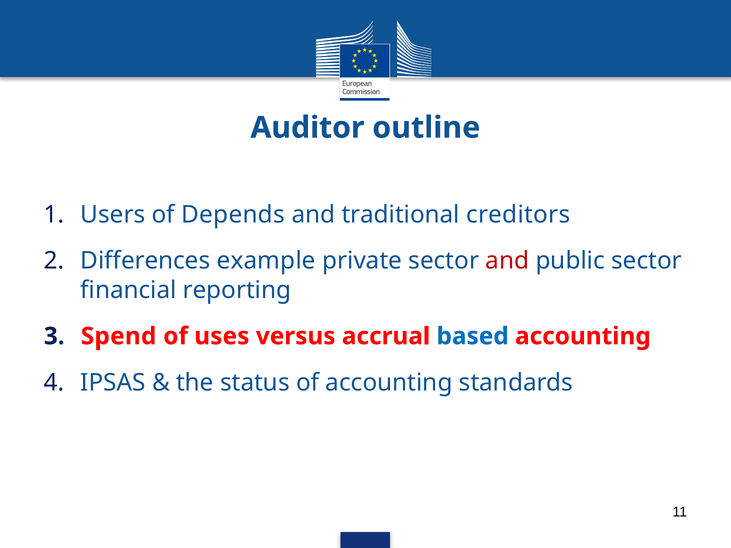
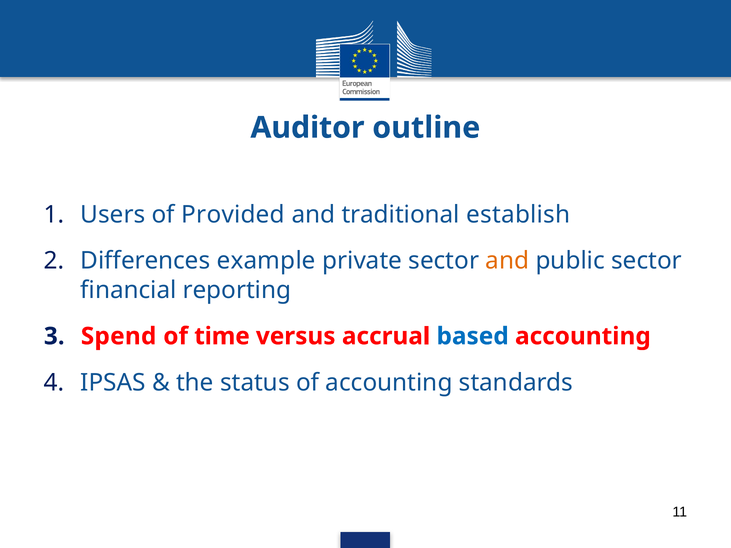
Depends: Depends -> Provided (233, 215)
creditors: creditors -> establish (518, 215)
and colour: red -> orange (507, 261)
uses: uses -> time (222, 336)
